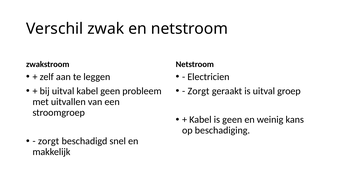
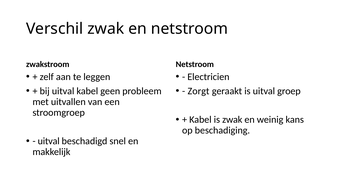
is geen: geen -> zwak (232, 120)
zorgt: zorgt -> uitval (49, 141)
